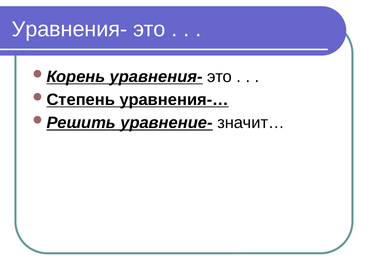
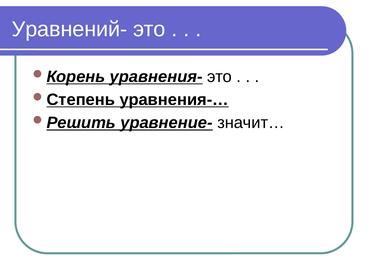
Уравнения-: Уравнения- -> Уравнений- (69, 29)
